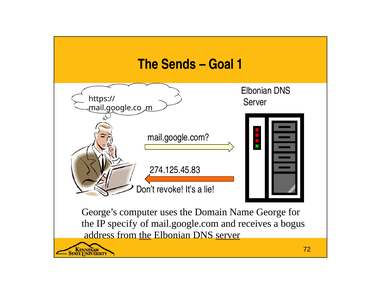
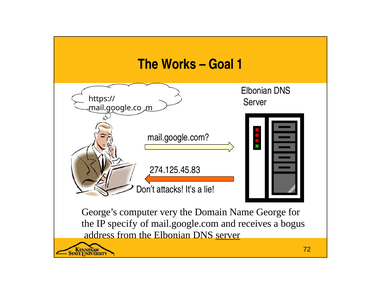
Sends: Sends -> Works (179, 64)
revoke: revoke -> attacks (170, 190)
uses: uses -> very (169, 212)
the underline: present -> none (145, 235)
